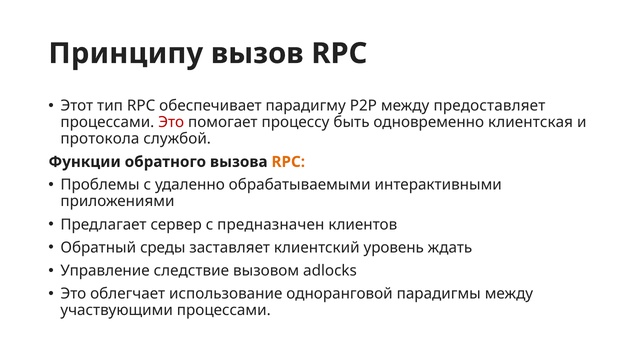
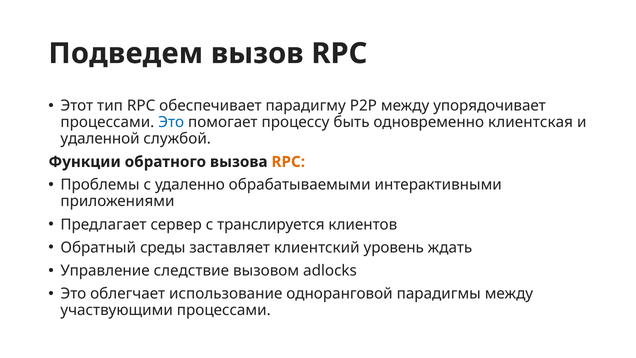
Принципу: Принципу -> Подведем (126, 53)
предоставляет: предоставляет -> упорядочивает (490, 106)
Это colour: red -> blue (171, 122)
протокола: протокола -> удаленной (100, 139)
предназначен: предназначен -> транслируется (271, 224)
